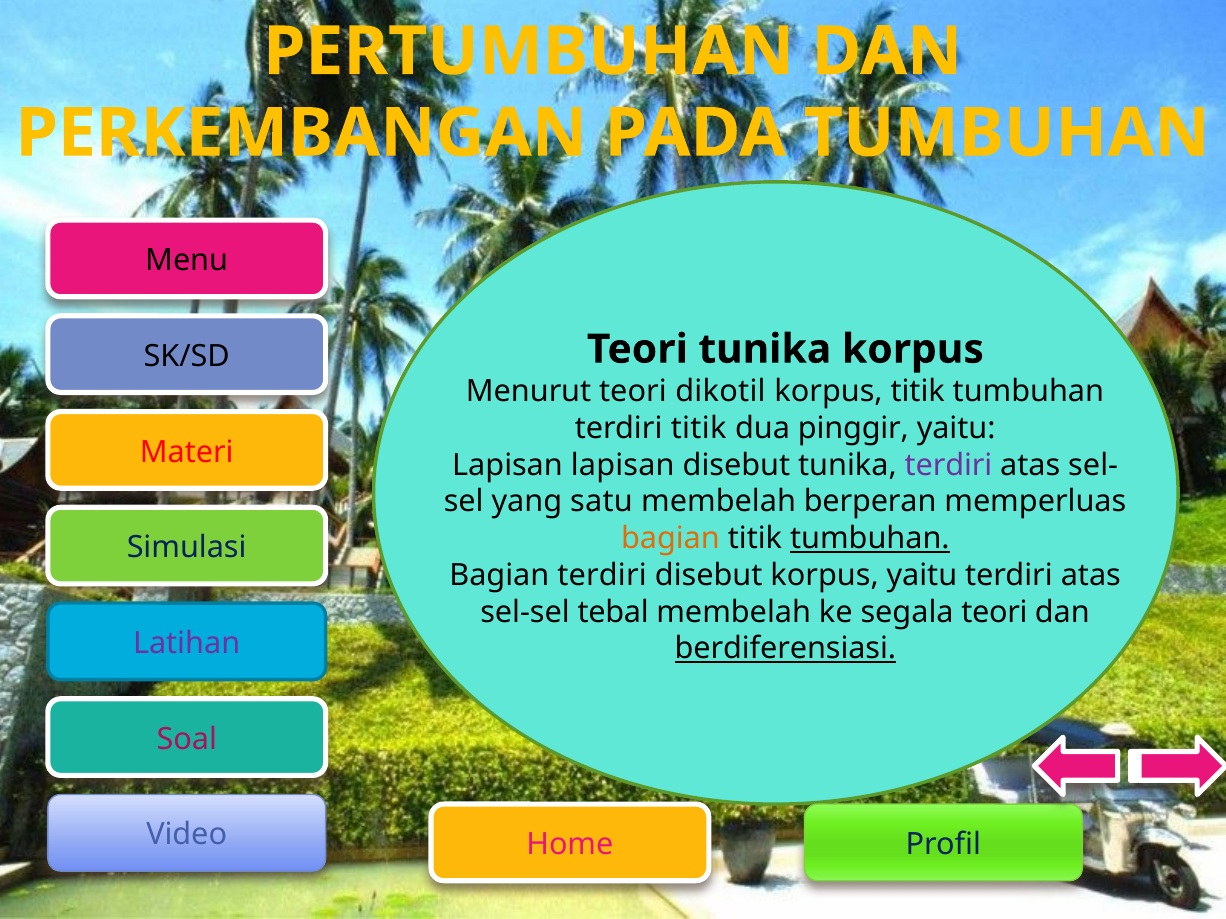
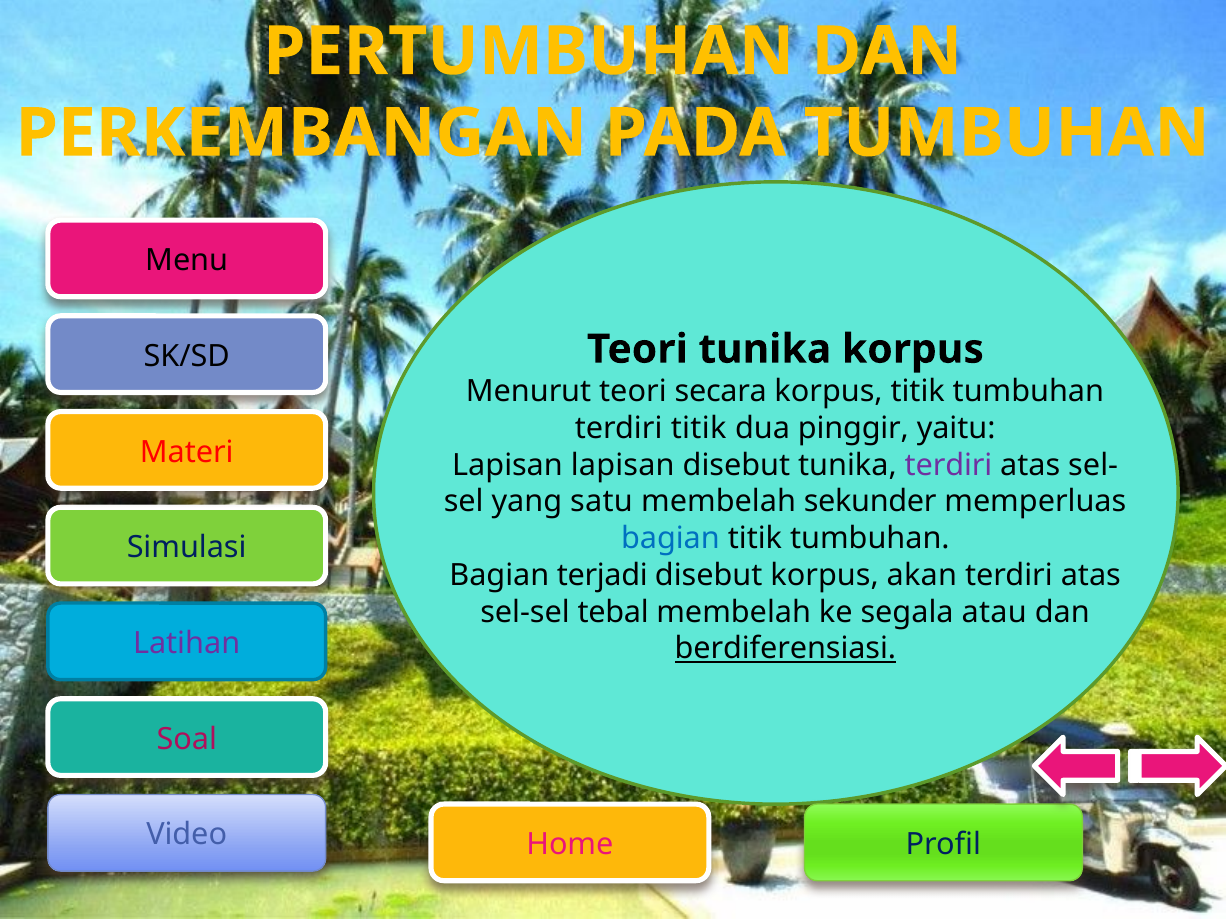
dikotil: dikotil -> secara (721, 392)
berperan: berperan -> sekunder (870, 502)
bagian colour: orange -> blue (670, 539)
tumbuhan underline: present -> none (870, 539)
Bagian terdiri: terdiri -> terjadi (602, 576)
korpus yaitu: yaitu -> akan (922, 576)
segala teori: teori -> atau (994, 612)
